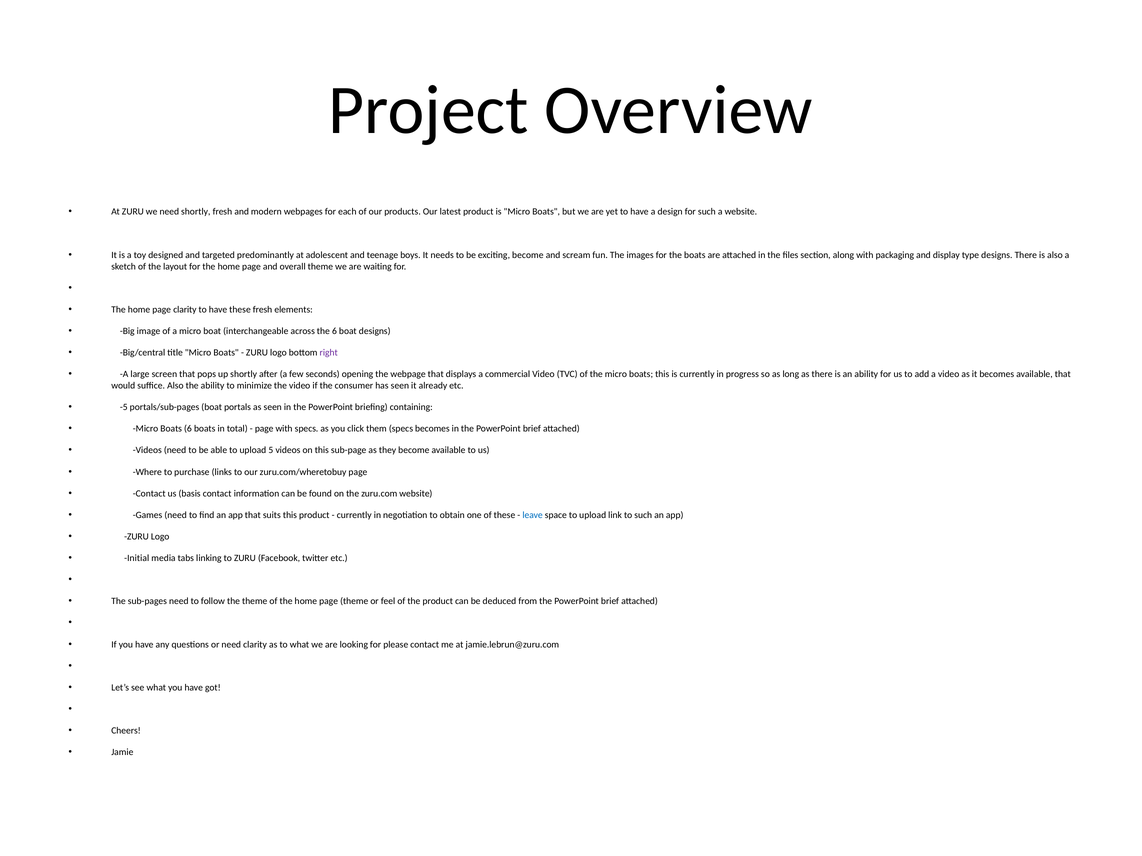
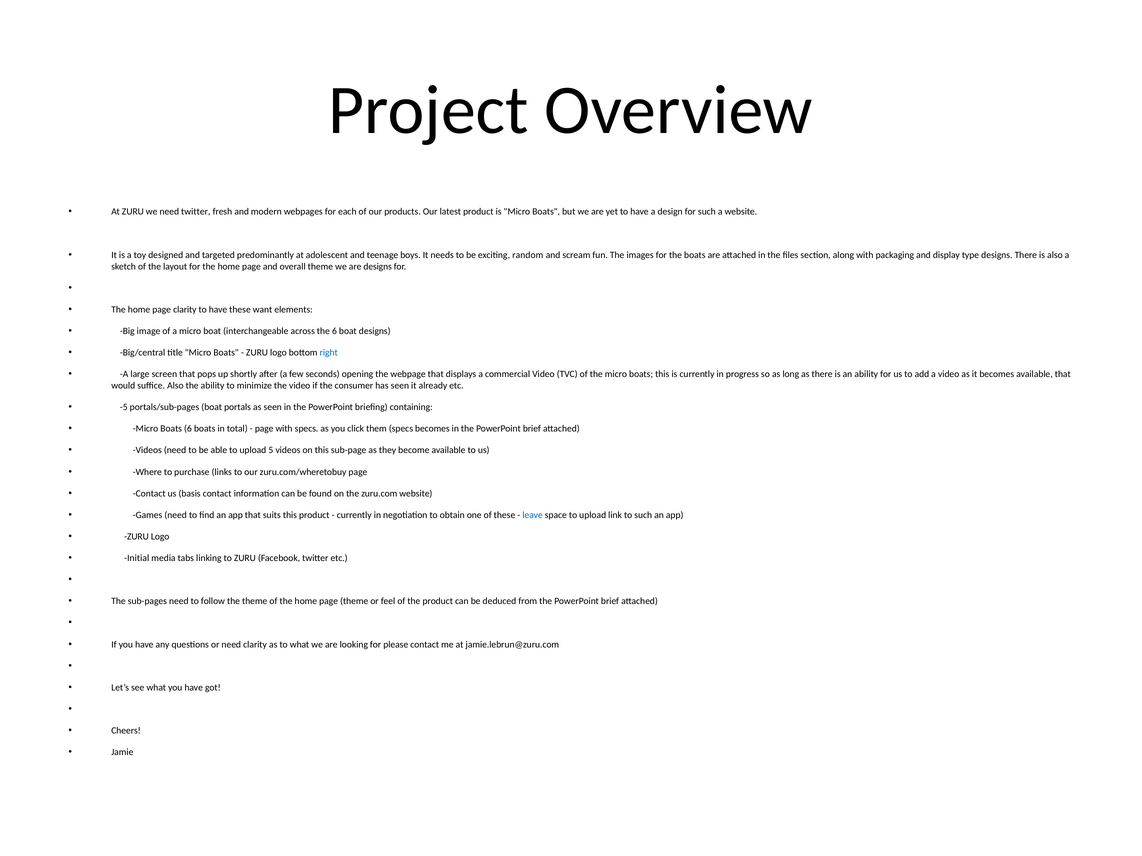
need shortly: shortly -> twitter (196, 212)
exciting become: become -> random (528, 255)
are waiting: waiting -> designs (378, 267)
these fresh: fresh -> want (263, 310)
right colour: purple -> blue (329, 353)
